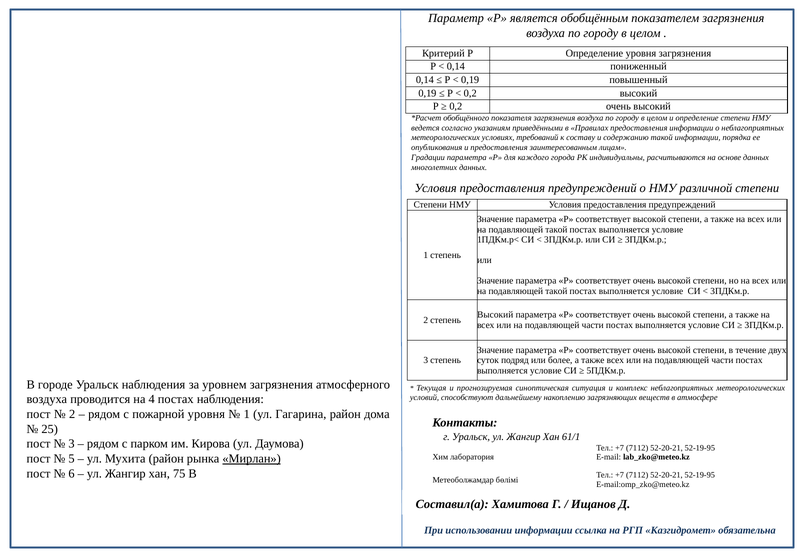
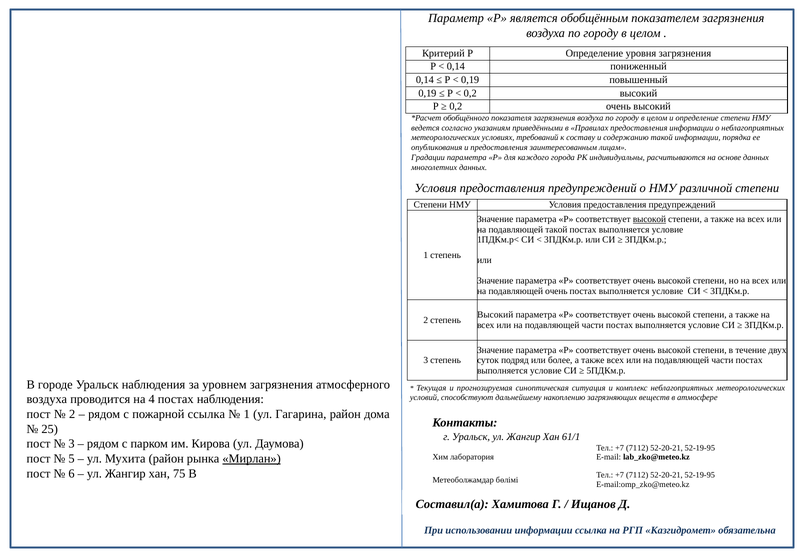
высокой underline: none -> present (649, 219)
такой: такой -> очень (556, 291)
пожарной уровня: уровня -> ссылка (206, 414)
